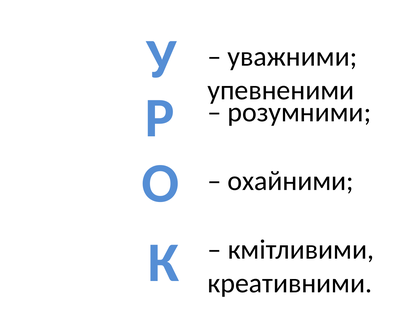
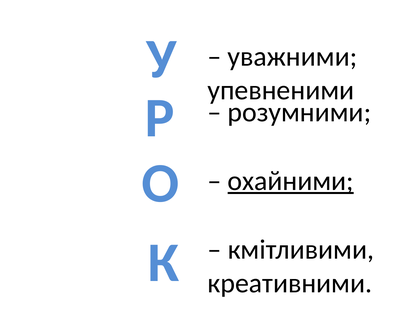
охайними underline: none -> present (291, 181)
